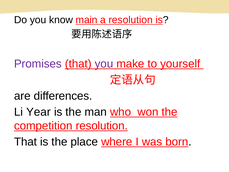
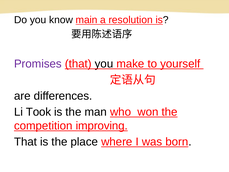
you colour: purple -> black (104, 64)
Year: Year -> Took (39, 112)
competition resolution: resolution -> improving (102, 126)
